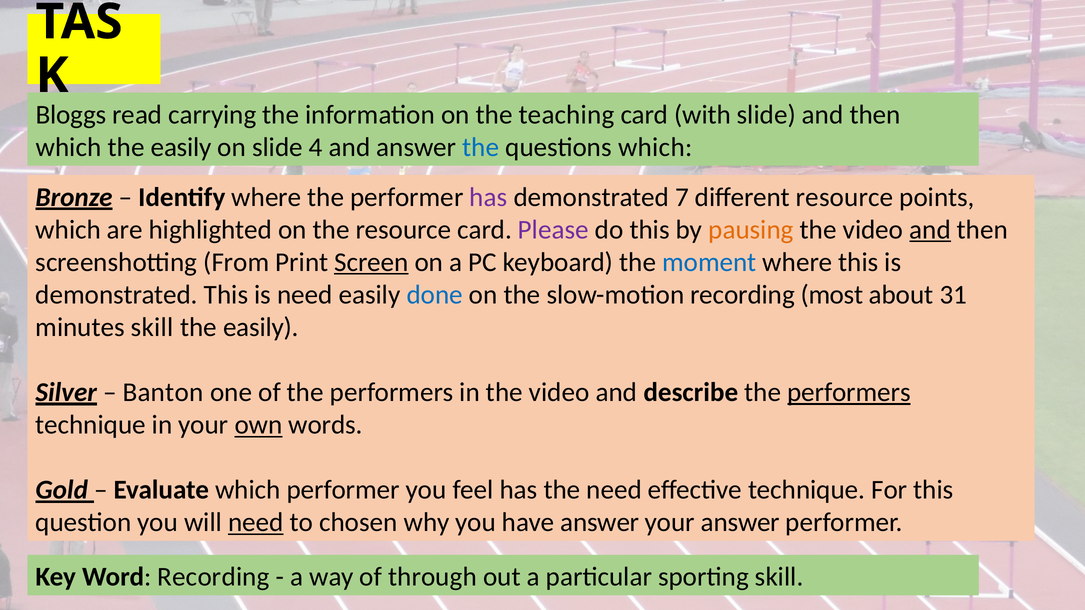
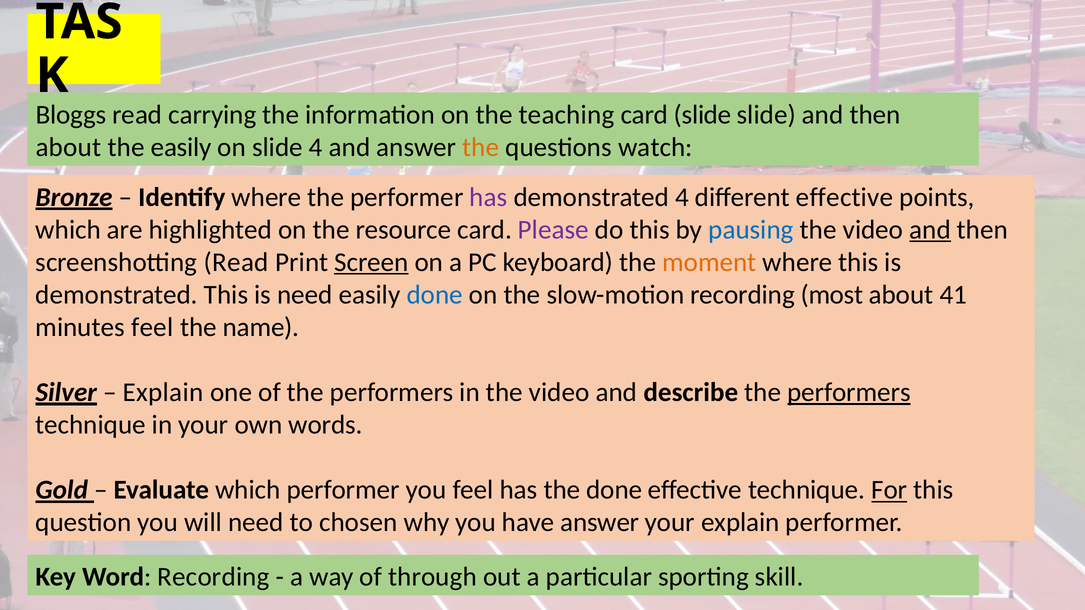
card with: with -> slide (703, 115)
which: which -> about (68, 147)
the colour: blue -> orange (481, 147)
questions which: which -> watch (655, 147)
demonstrated 7: 7 -> 4 (682, 197)
different resource: resource -> effective (844, 197)
pausing colour: orange -> blue (751, 230)
screenshotting From: From -> Read (236, 262)
moment colour: blue -> orange (709, 262)
31: 31 -> 41 (953, 295)
minutes skill: skill -> feel (152, 327)
easily: easily -> name (261, 327)
Banton: Banton -> Explain (163, 393)
own underline: present -> none (258, 425)
the need: need -> done (614, 490)
For underline: none -> present (889, 490)
need underline: present -> none (256, 523)
your answer: answer -> explain (740, 523)
